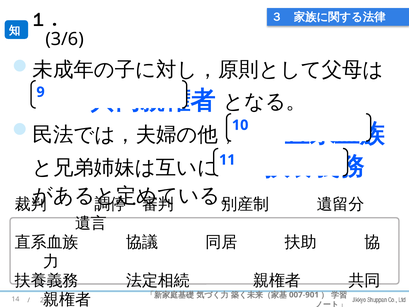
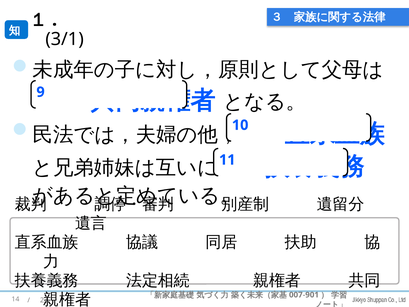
3/6: 3/6 -> 3/1 (65, 39)
